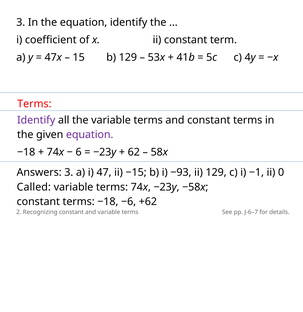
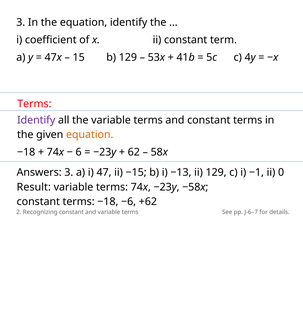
equation colour: purple -> orange (90, 134)
−93: −93 -> −13 (181, 172)
Called: Called -> Result (34, 187)
